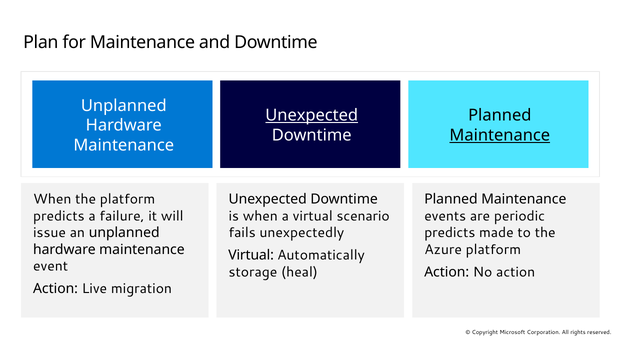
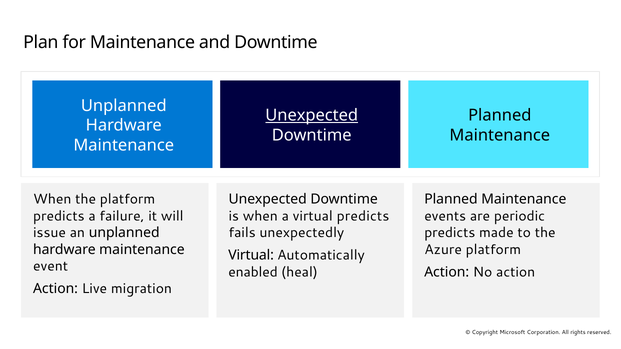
Maintenance underline: present -> none (500, 135)
virtual scenario: scenario -> predicts (363, 216)
storage: storage -> enabled (253, 272)
